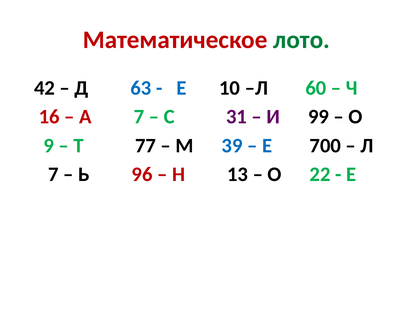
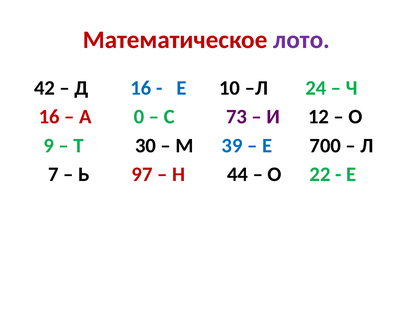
лото colour: green -> purple (302, 40)
Д 63: 63 -> 16 (141, 88)
60: 60 -> 24 (316, 88)
А 7: 7 -> 0 (139, 117)
31: 31 -> 73 (236, 117)
99: 99 -> 12 (318, 117)
77: 77 -> 30 (146, 146)
96: 96 -> 97 (142, 175)
13: 13 -> 44 (238, 175)
